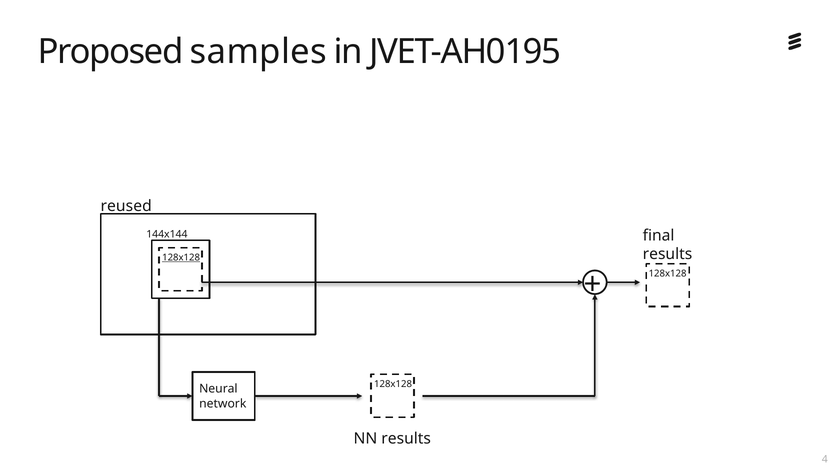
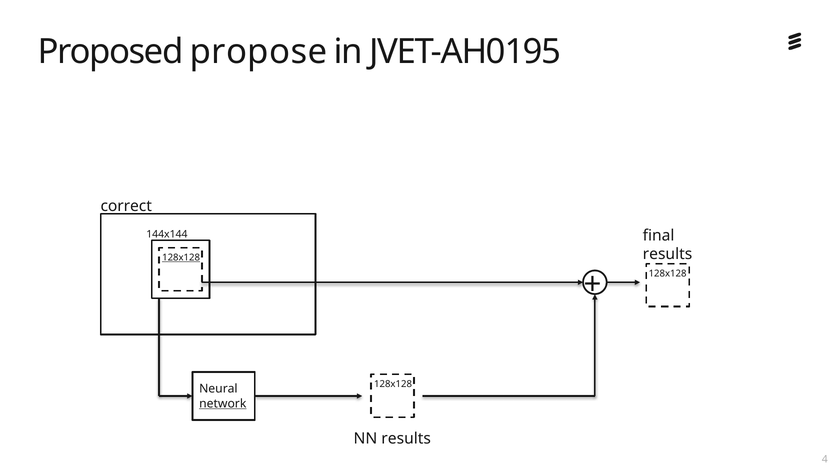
samples: samples -> propose (258, 52)
reused: reused -> correct (126, 206)
network underline: none -> present (223, 404)
